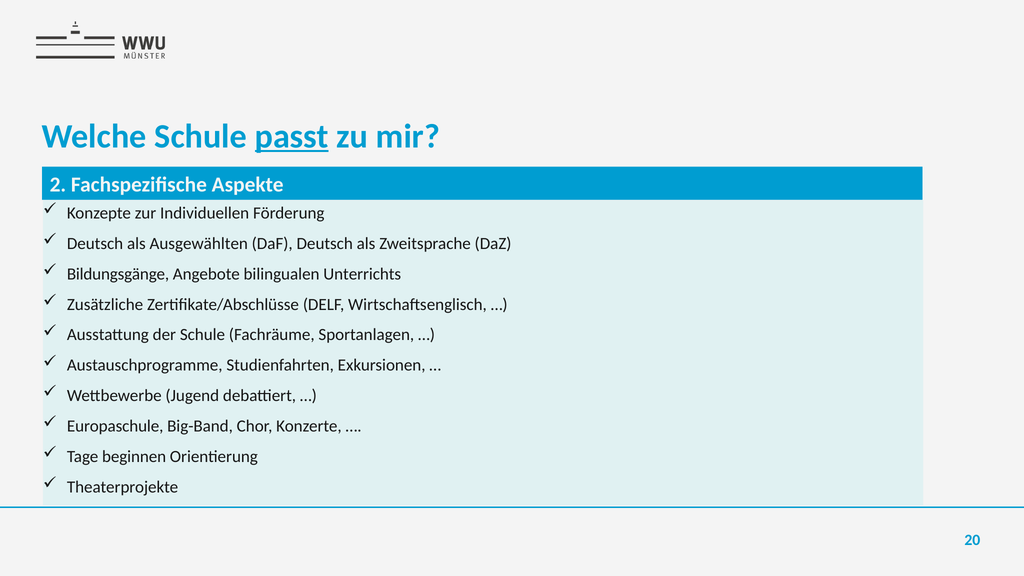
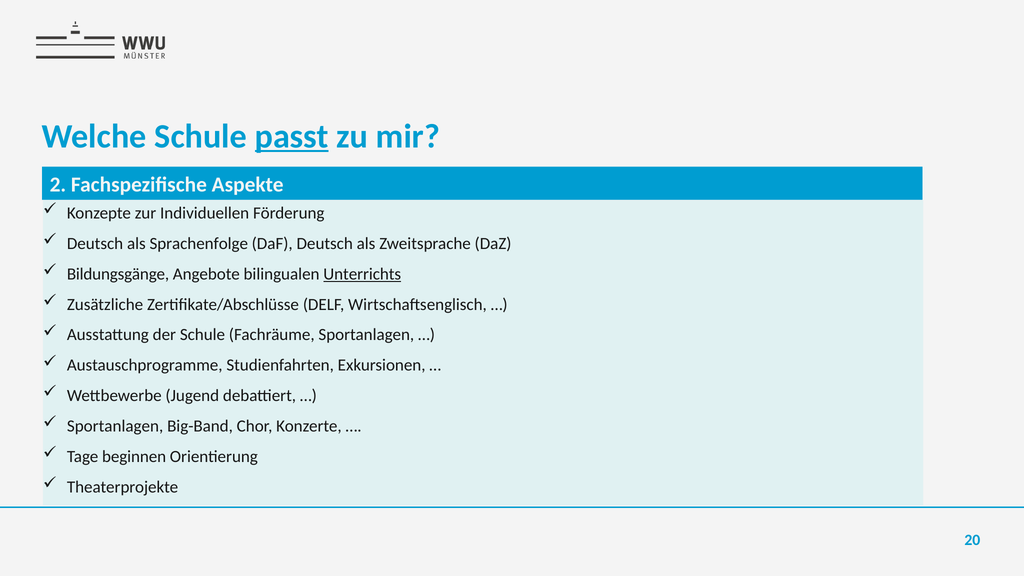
Ausgewählten: Ausgewählten -> Sprachenfolge (199, 244)
Unterrichts underline: none -> present (362, 274)
Europaschule: Europaschule -> Sportanlagen (115, 426)
